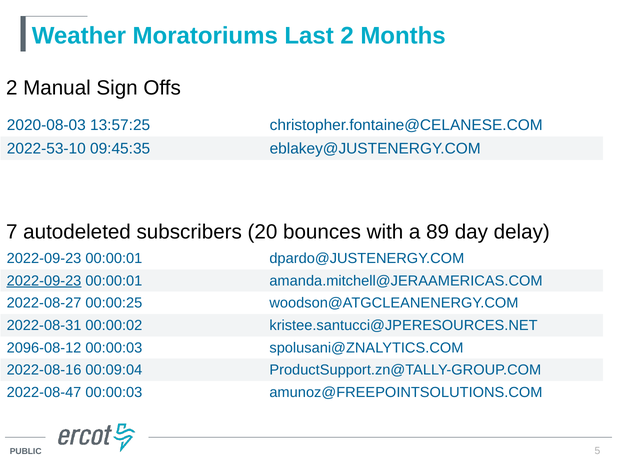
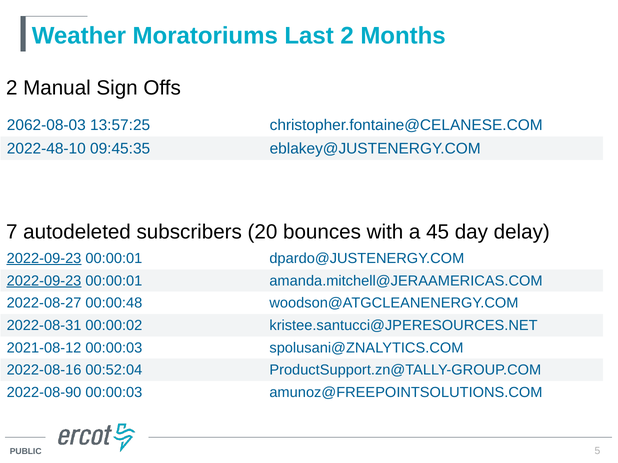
2020-08-03: 2020-08-03 -> 2062-08-03 (46, 125)
2022-53-10: 2022-53-10 -> 2022-48-10 (46, 149)
89: 89 -> 45 (438, 232)
2022-09-23 underline: none -> present (44, 259)
00:00:25: 00:00:25 -> 00:00:48 (114, 303)
2096-08-12: 2096-08-12 -> 2021-08-12 (44, 348)
00:09:04: 00:09:04 -> 00:52:04 (114, 371)
2022-08-47: 2022-08-47 -> 2022-08-90 (44, 393)
